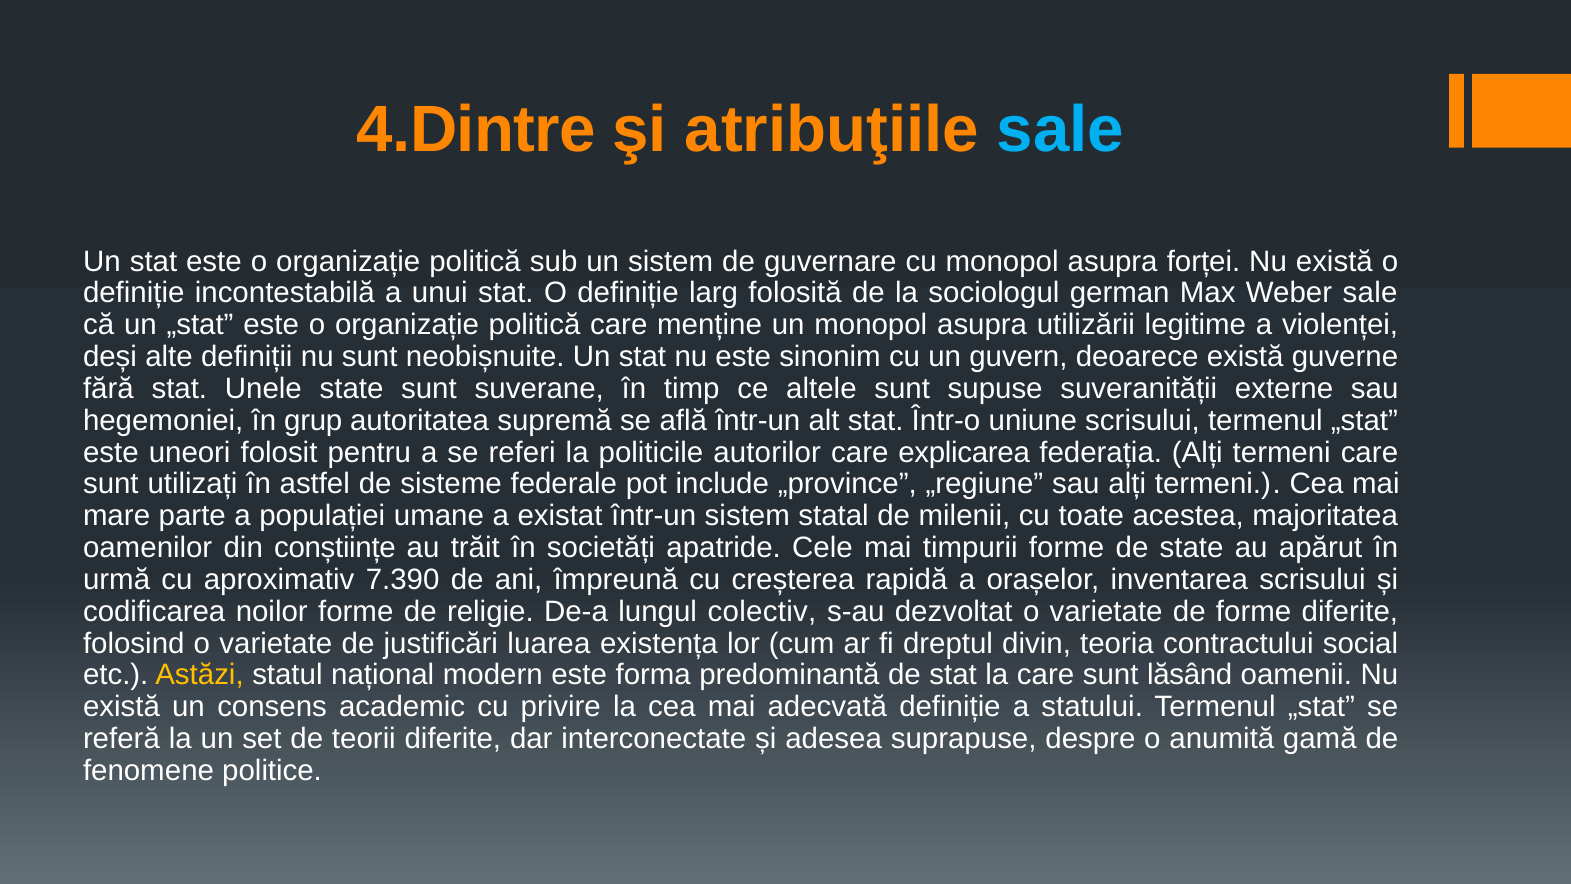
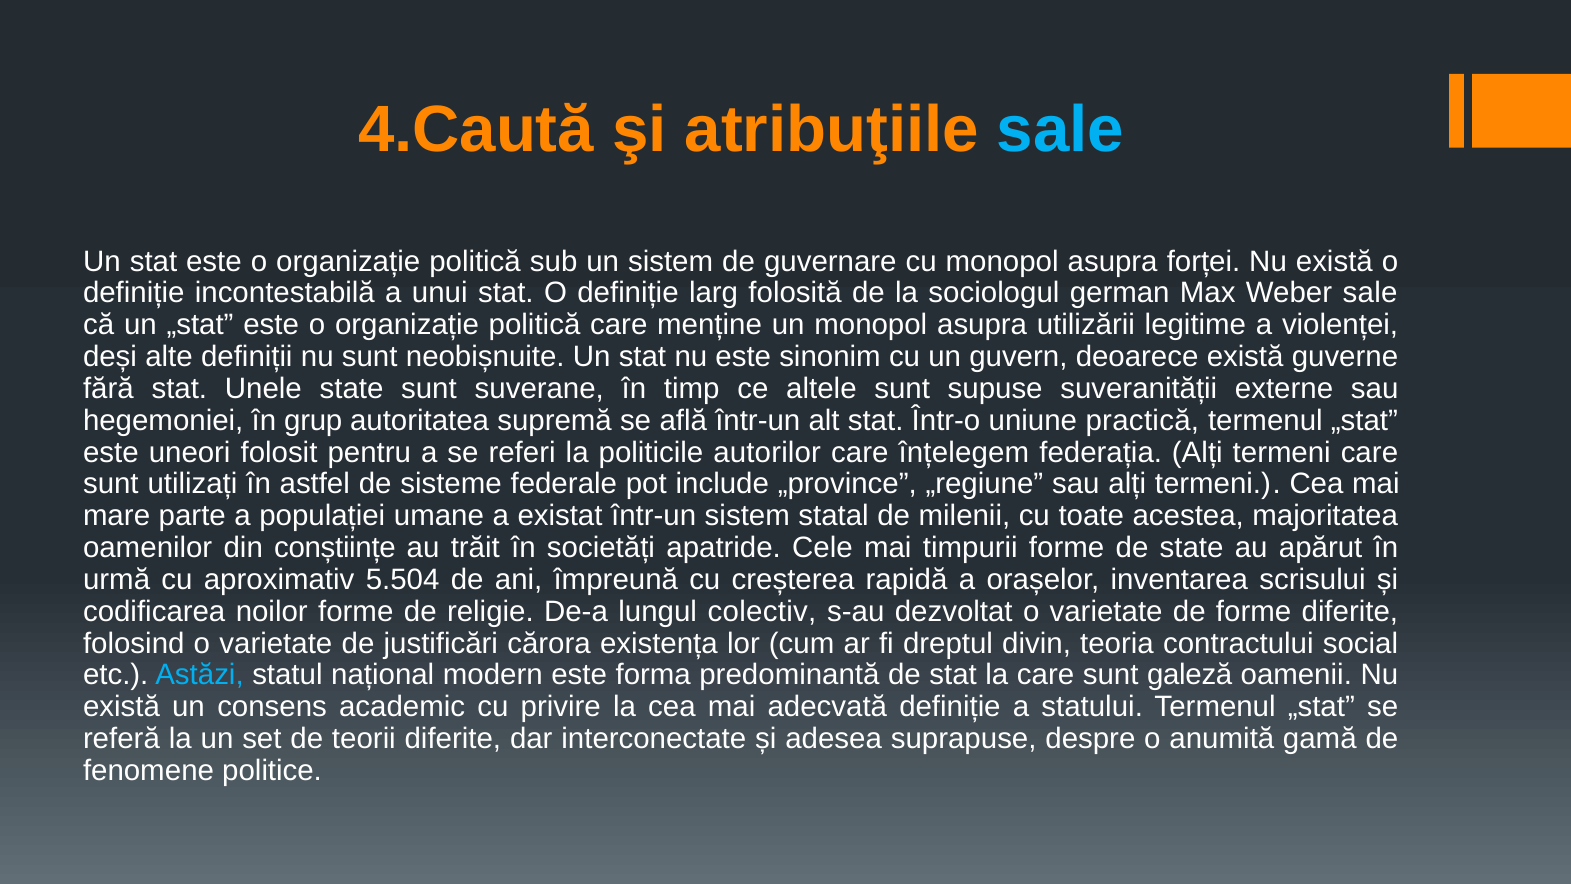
4.Dintre: 4.Dintre -> 4.Caută (476, 130)
uniune scrisului: scrisului -> practică (1142, 420)
explicarea: explicarea -> înțelegem (964, 452)
7.390: 7.390 -> 5.504 (403, 579)
luarea: luarea -> cărora (549, 643)
Astăzi colour: yellow -> light blue (200, 675)
lăsând: lăsând -> galeză (1190, 675)
